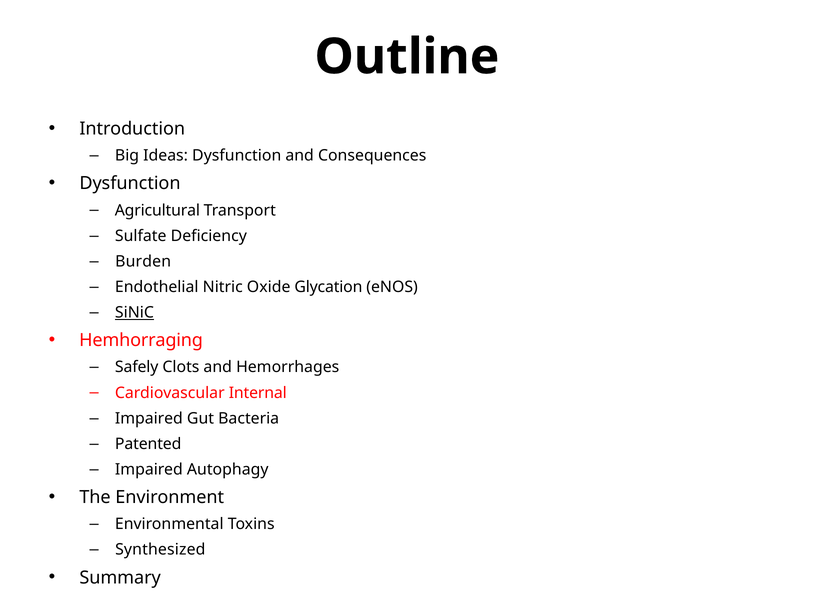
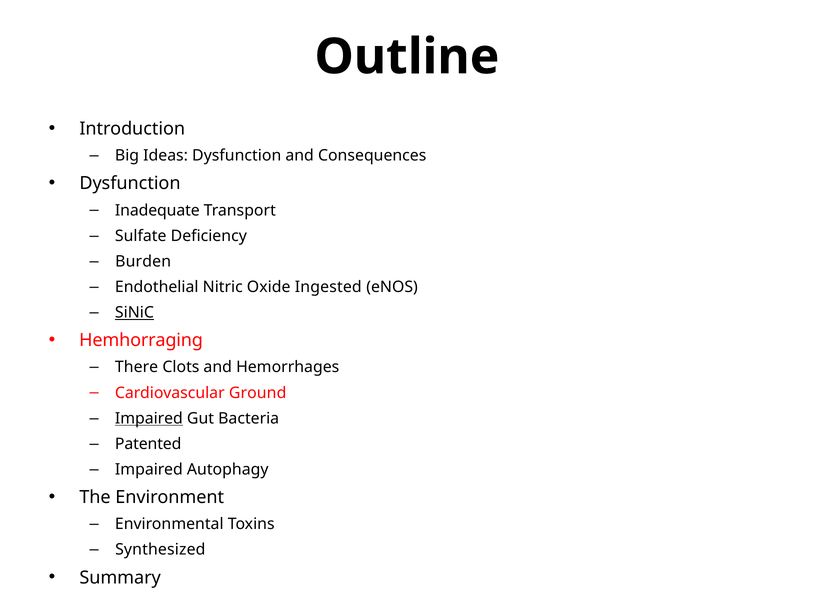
Agricultural: Agricultural -> Inadequate (157, 210)
Glycation: Glycation -> Ingested (328, 287)
Safely: Safely -> There (137, 367)
Internal: Internal -> Ground (258, 393)
Impaired underline: none -> present (149, 418)
